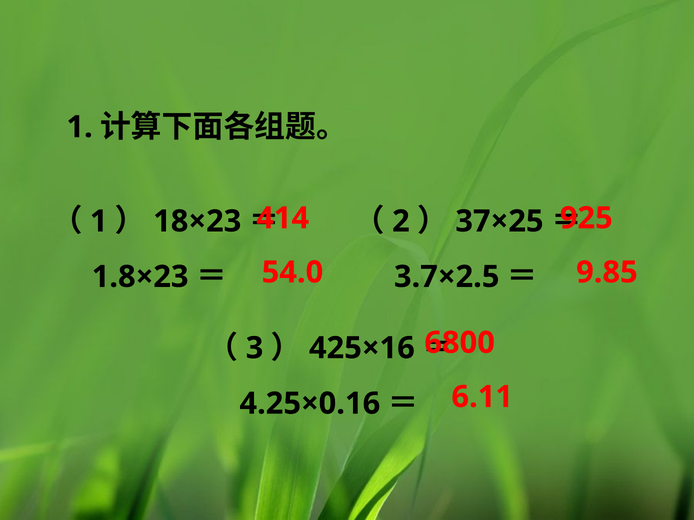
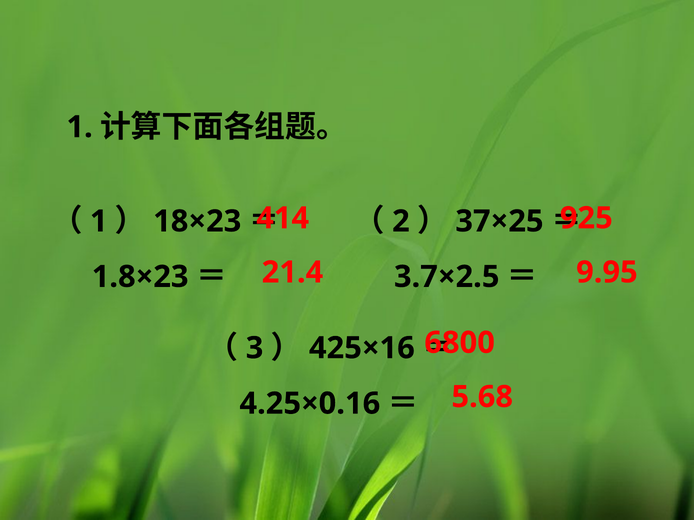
54.0: 54.0 -> 21.4 (292, 273)
9.85: 9.85 -> 9.95 (607, 273)
6.11: 6.11 -> 5.68 (482, 397)
